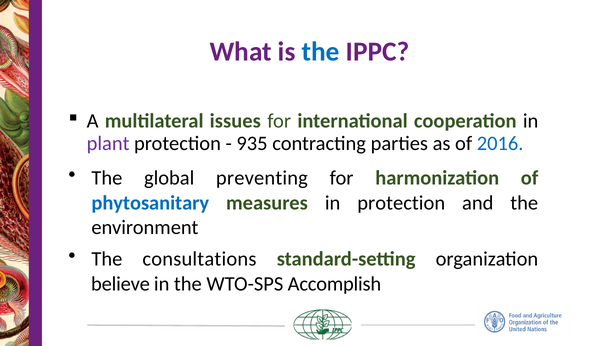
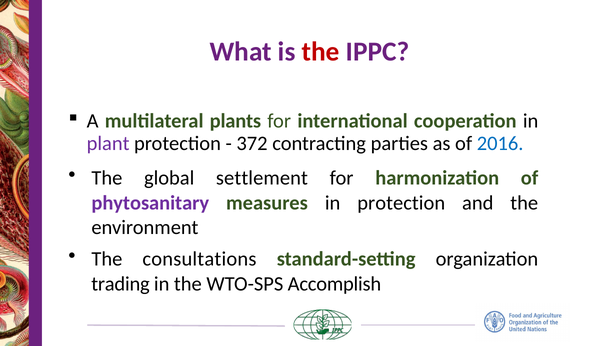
the colour: blue -> red (321, 52)
issues: issues -> plants (235, 121)
935: 935 -> 372 (252, 143)
preventing: preventing -> settlement (262, 178)
phytosanitary colour: blue -> purple (150, 203)
believe: believe -> trading (121, 284)
